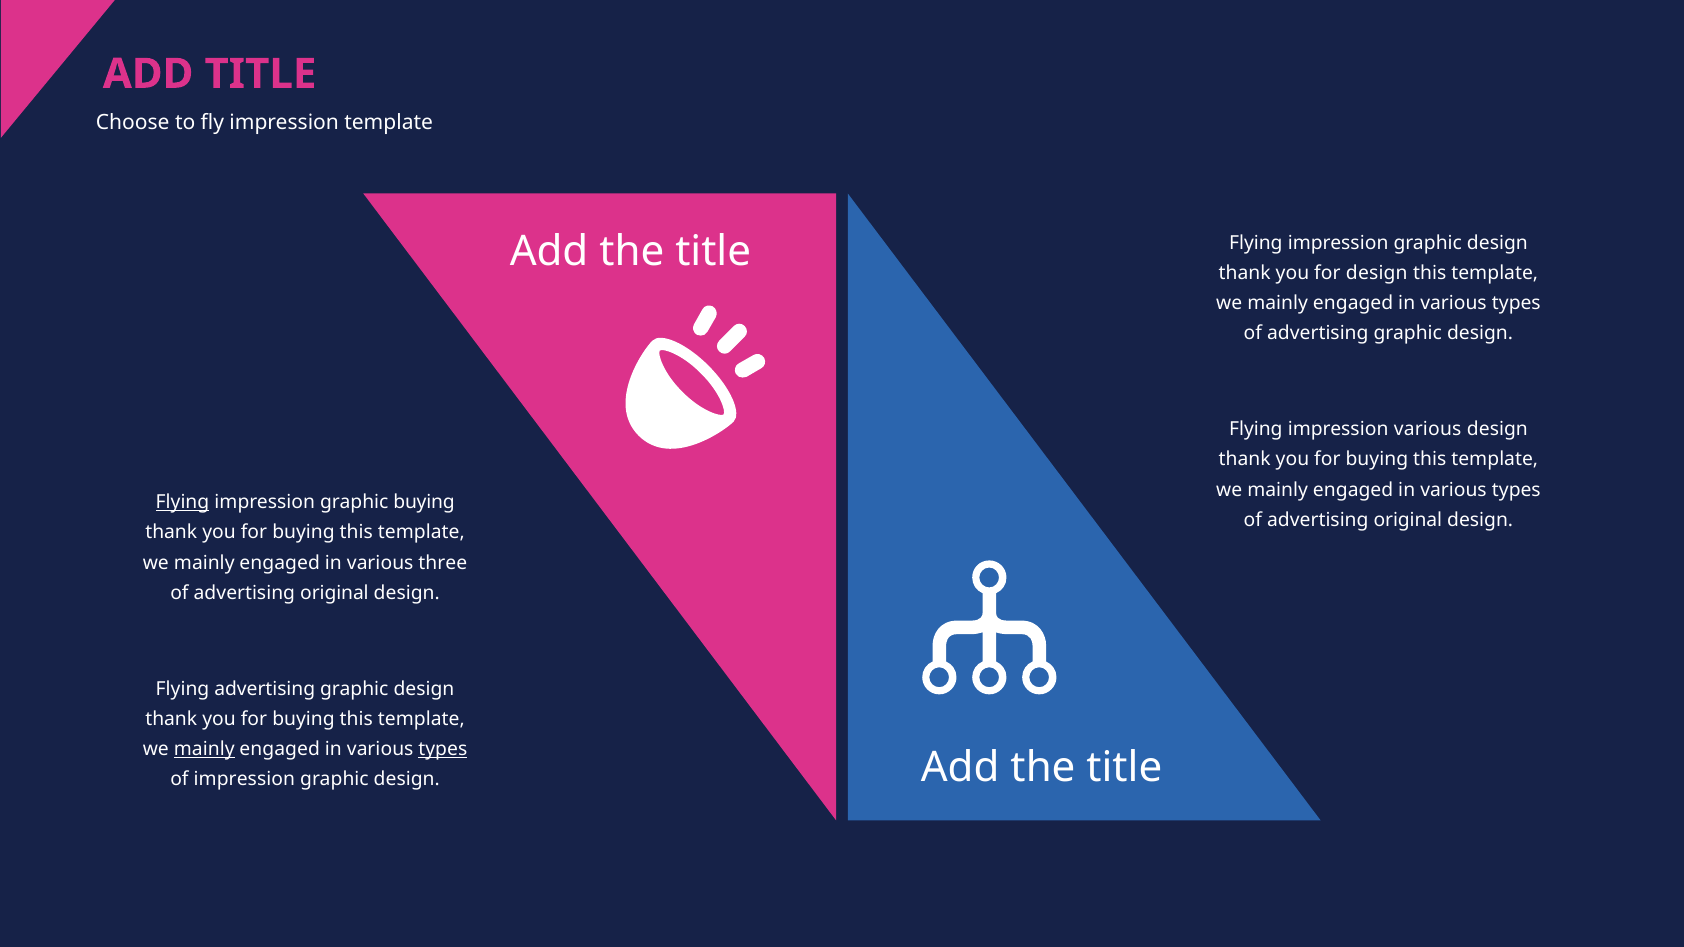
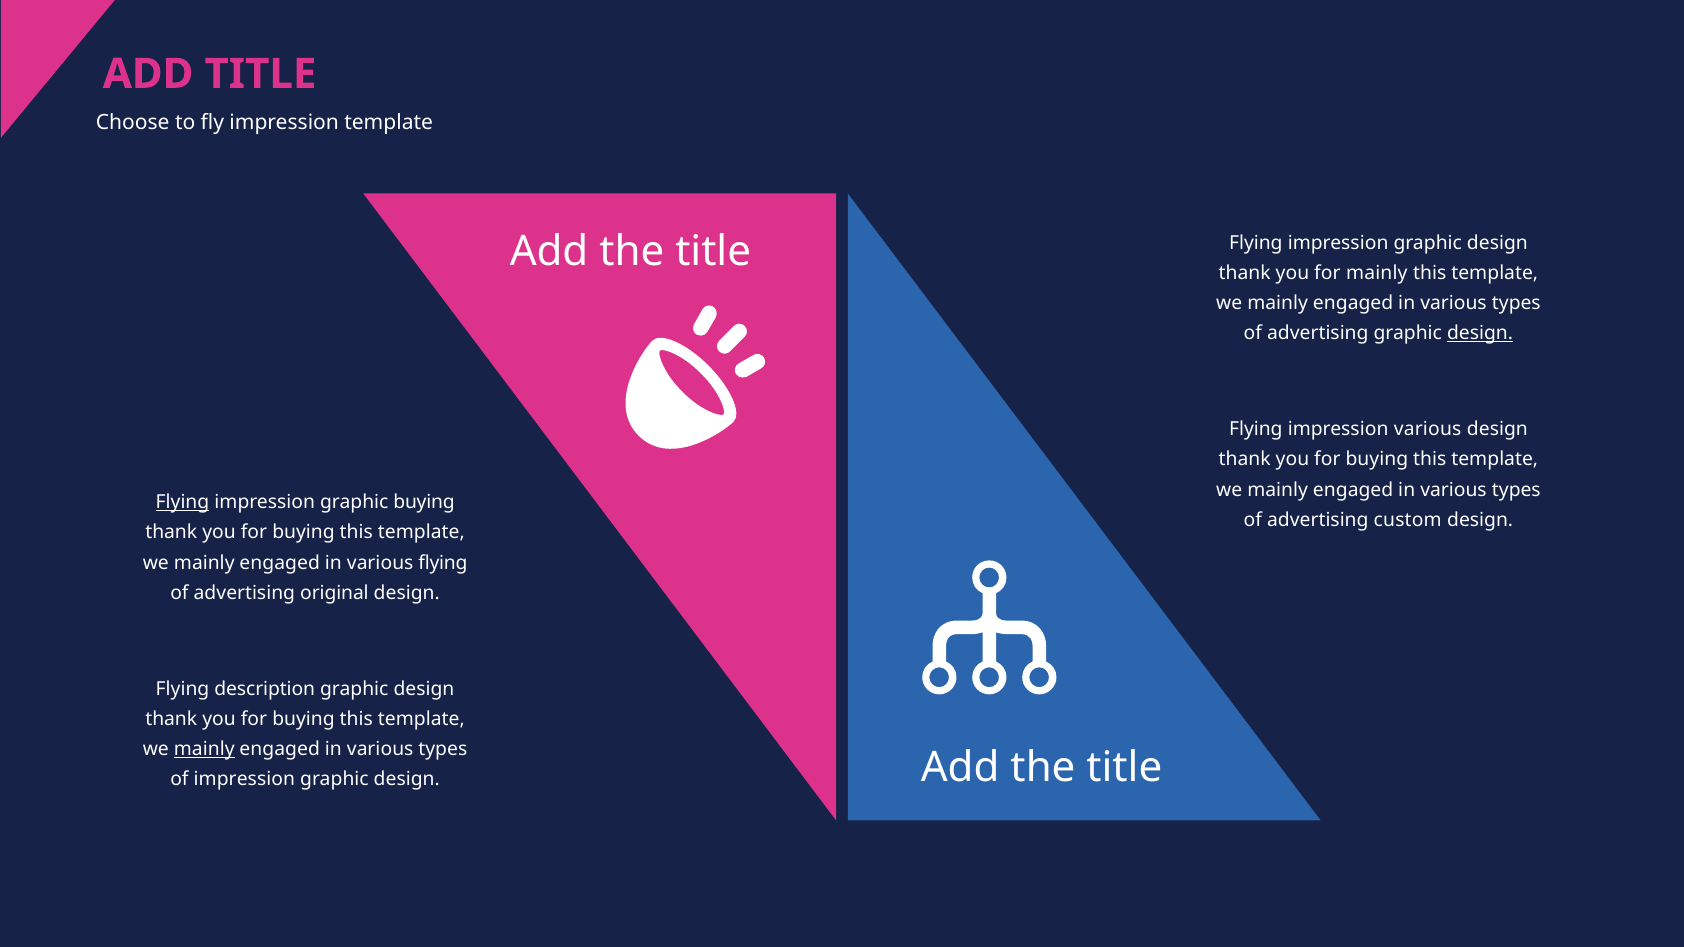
design: design -> mainly (1377, 273)
design underline: none -> present (1480, 333)
original: original -> custom (1408, 520)
various three: three -> flying (443, 563)
Flying advertising: advertising -> description (265, 689)
types underline: present -> none (443, 749)
